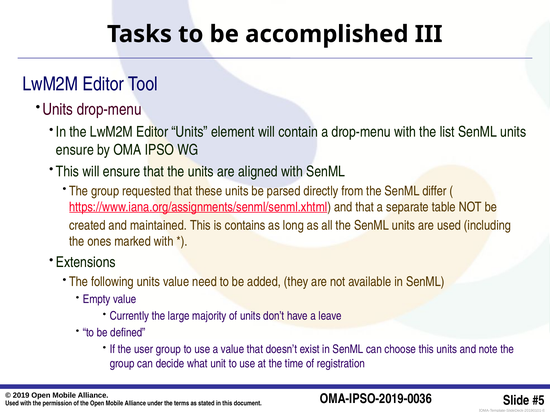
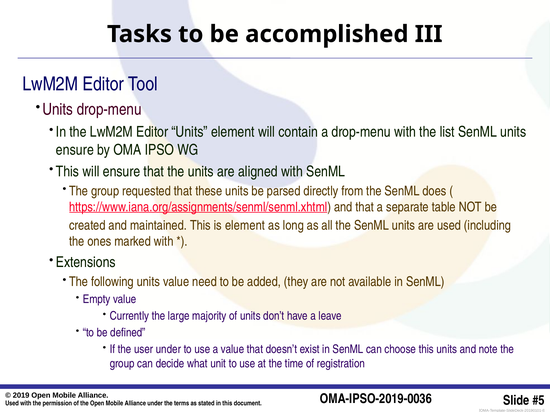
differ: differ -> does (434, 191)
is contains: contains -> element (245, 226)
user group: group -> under (168, 350)
